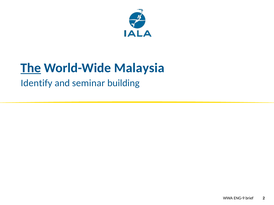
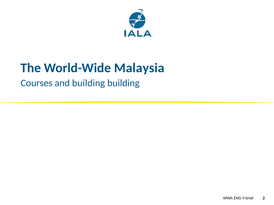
The underline: present -> none (31, 68)
Identify: Identify -> Courses (37, 83)
and seminar: seminar -> building (89, 83)
